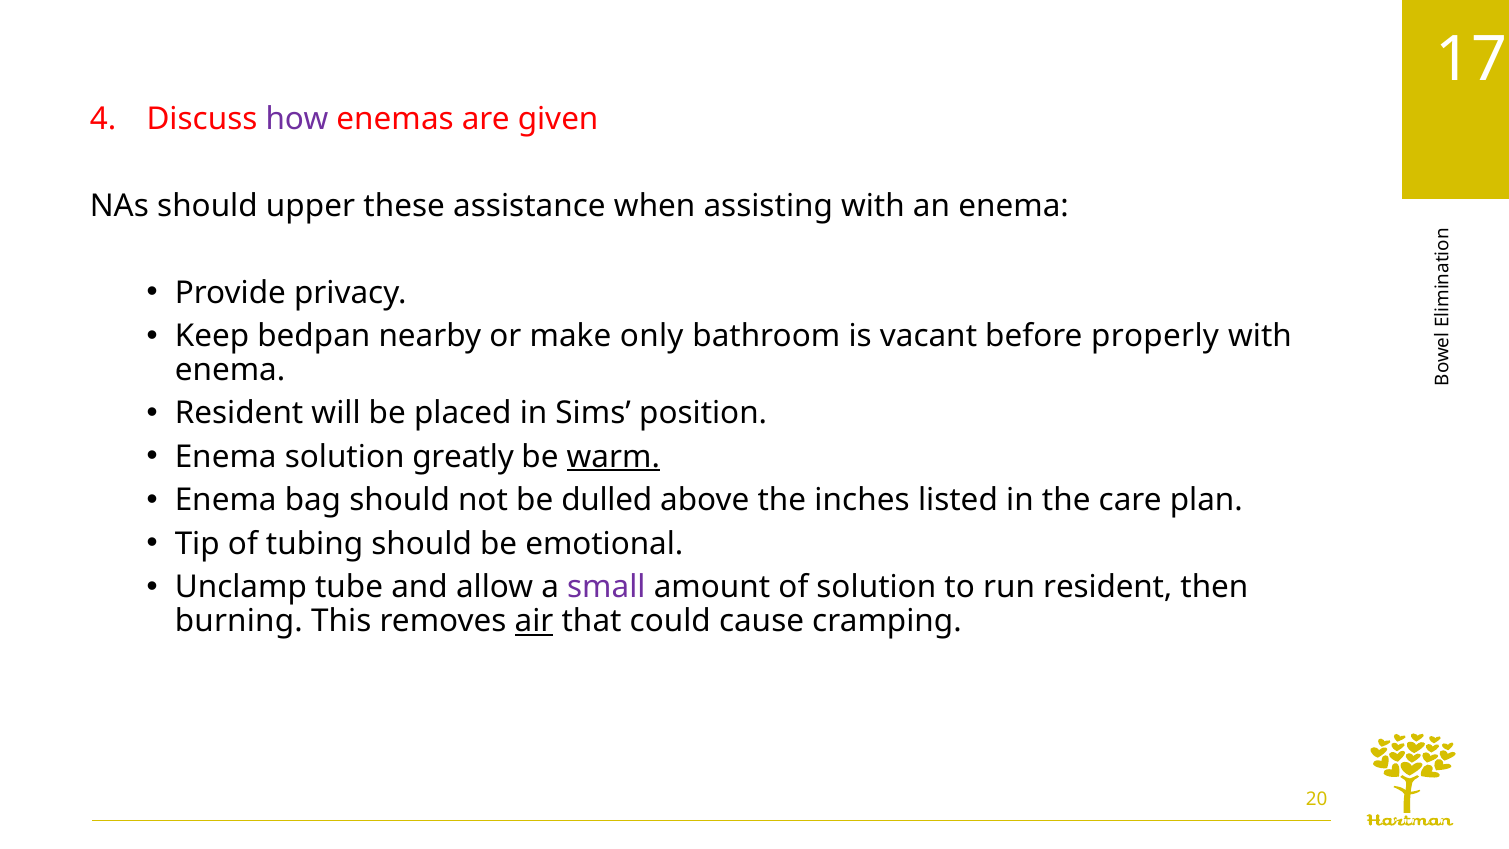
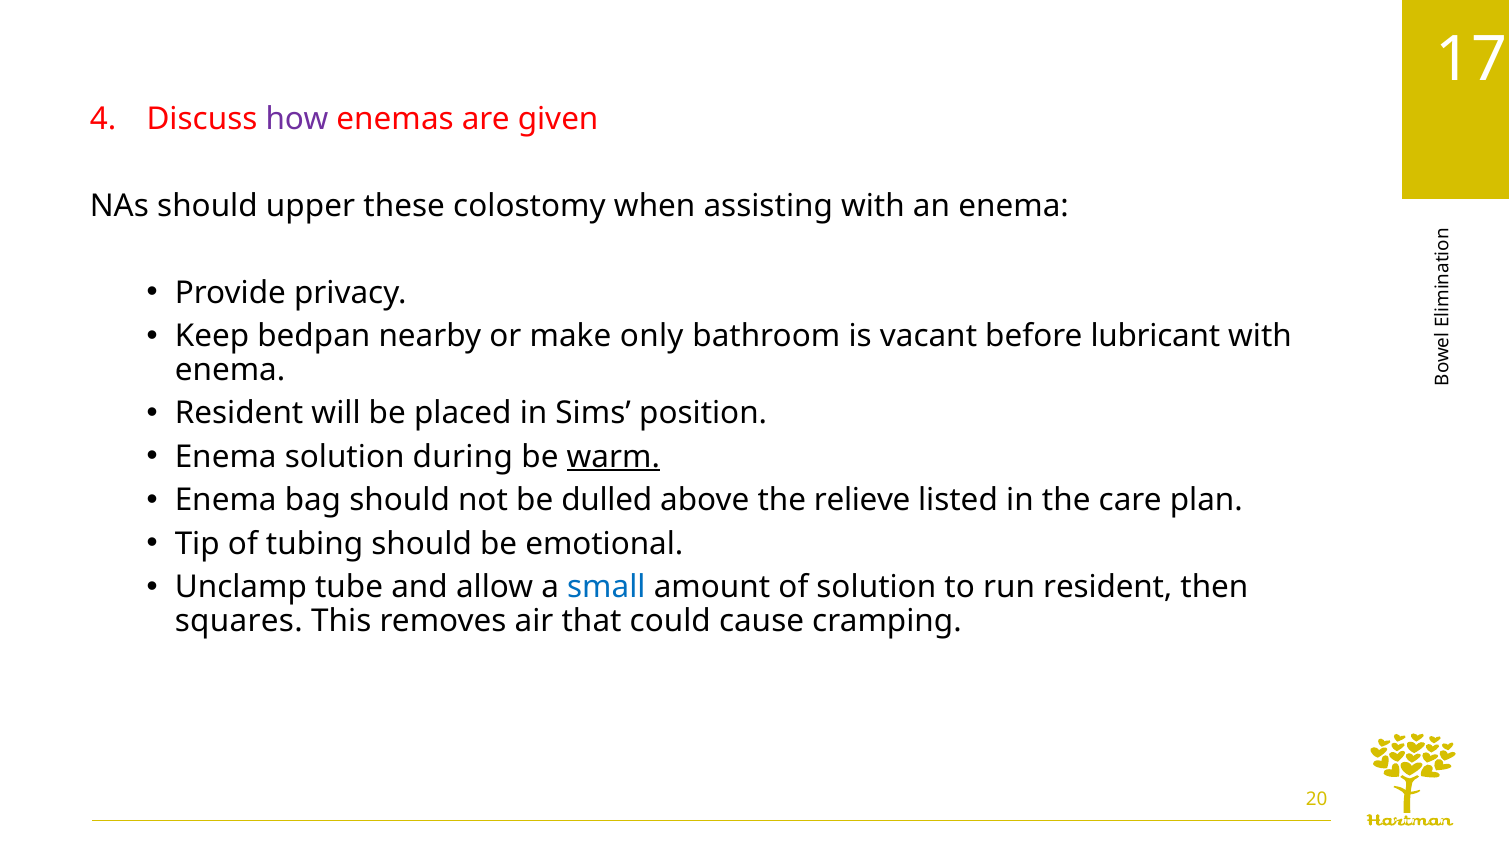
assistance: assistance -> colostomy (529, 206)
properly: properly -> lubricant (1155, 336)
greatly: greatly -> during (463, 457)
inches: inches -> relieve (862, 500)
small colour: purple -> blue (606, 587)
burning: burning -> squares (239, 621)
air underline: present -> none (534, 621)
